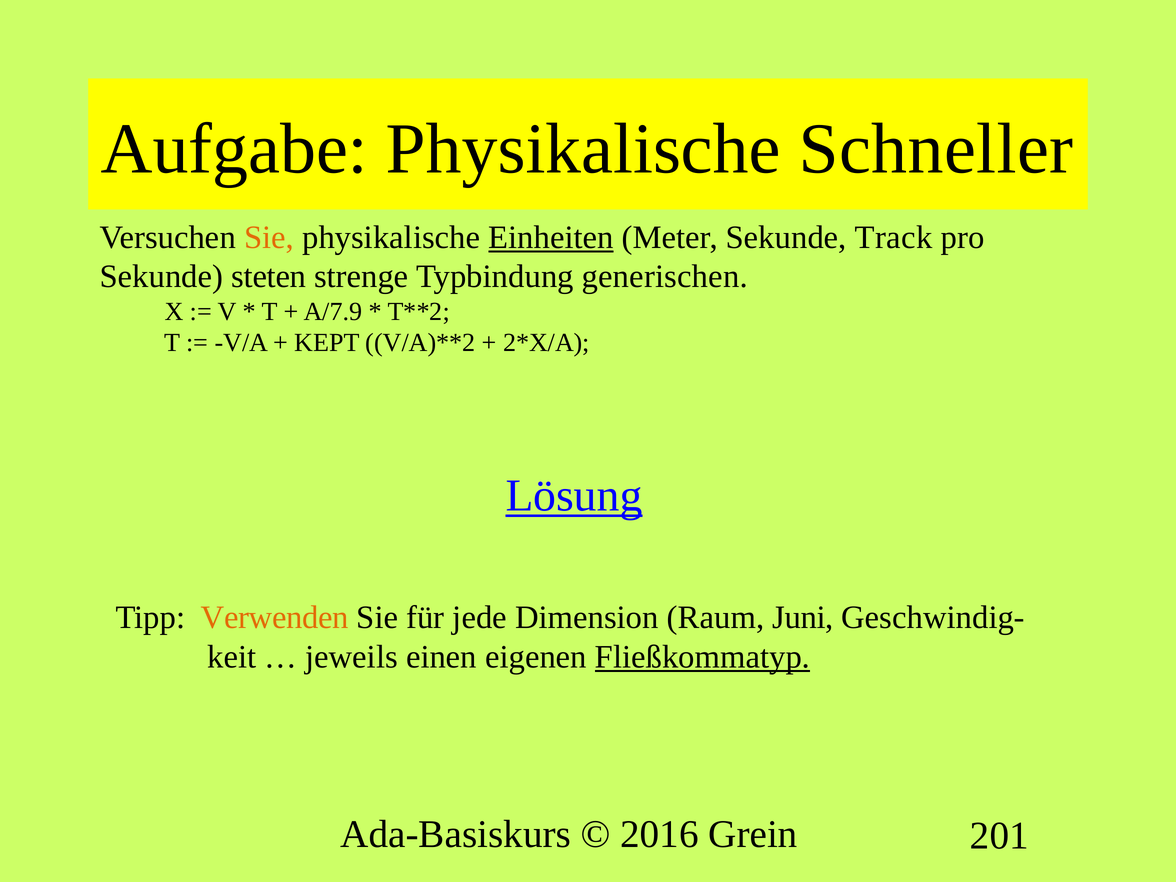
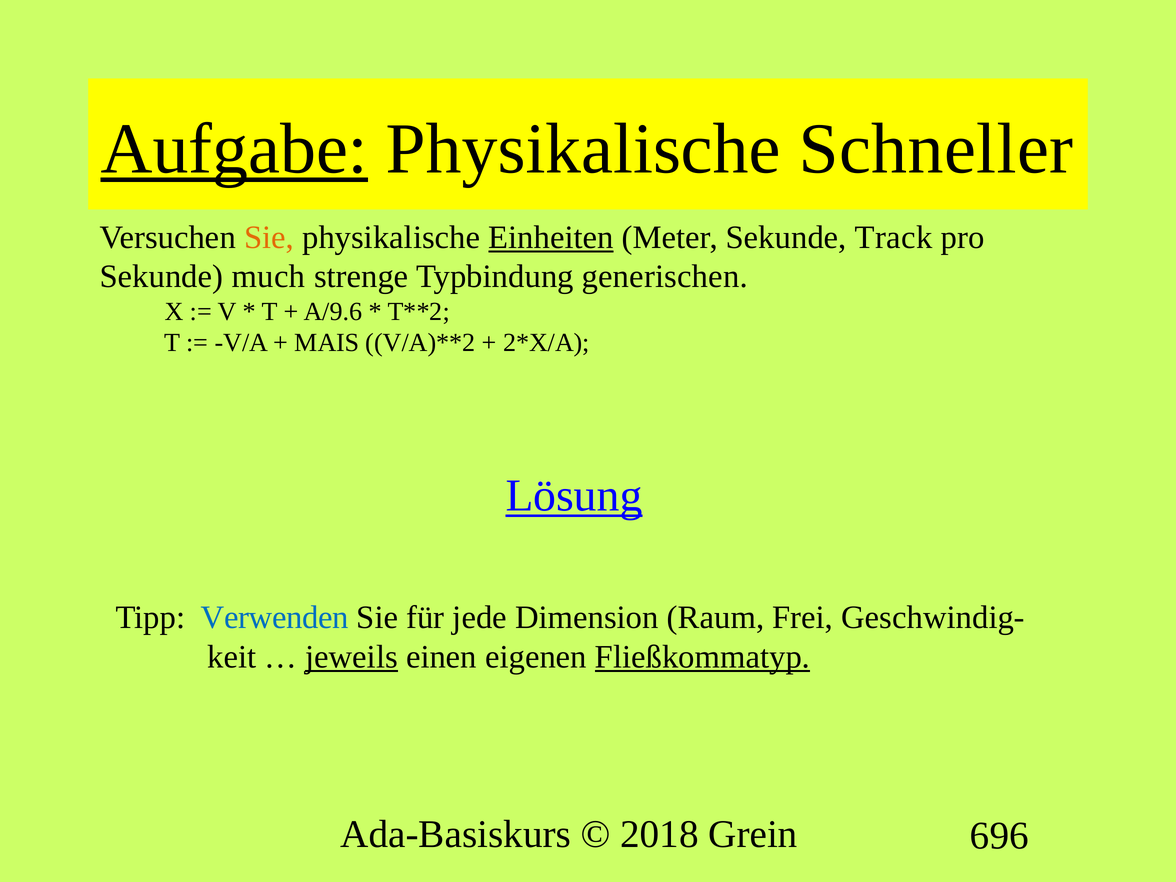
Aufgabe underline: none -> present (234, 149)
steten: steten -> much (268, 277)
A/7.9: A/7.9 -> A/9.6 (333, 311)
KEPT: KEPT -> MAIS (327, 343)
Verwenden colour: orange -> blue (275, 618)
Juni: Juni -> Frei (803, 618)
jeweils underline: none -> present (352, 657)
2016: 2016 -> 2018 (659, 834)
201: 201 -> 696 (999, 836)
